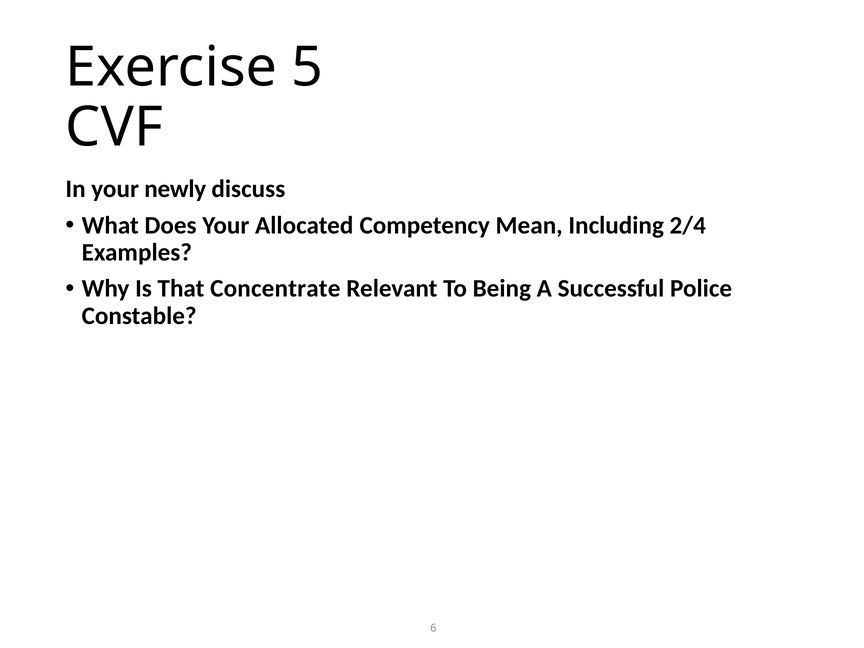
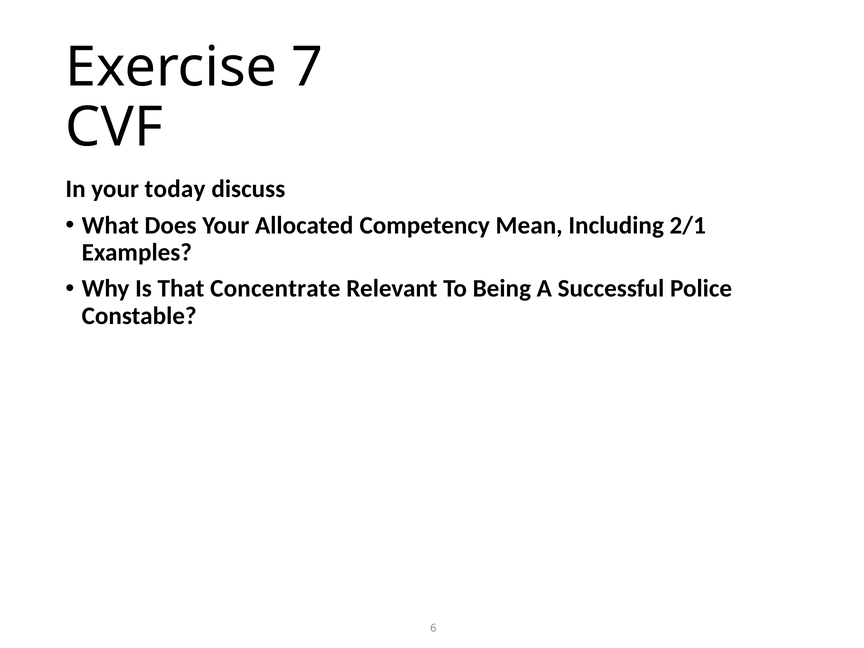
5: 5 -> 7 (307, 67)
newly: newly -> today (175, 189)
2/4: 2/4 -> 2/1 (688, 225)
